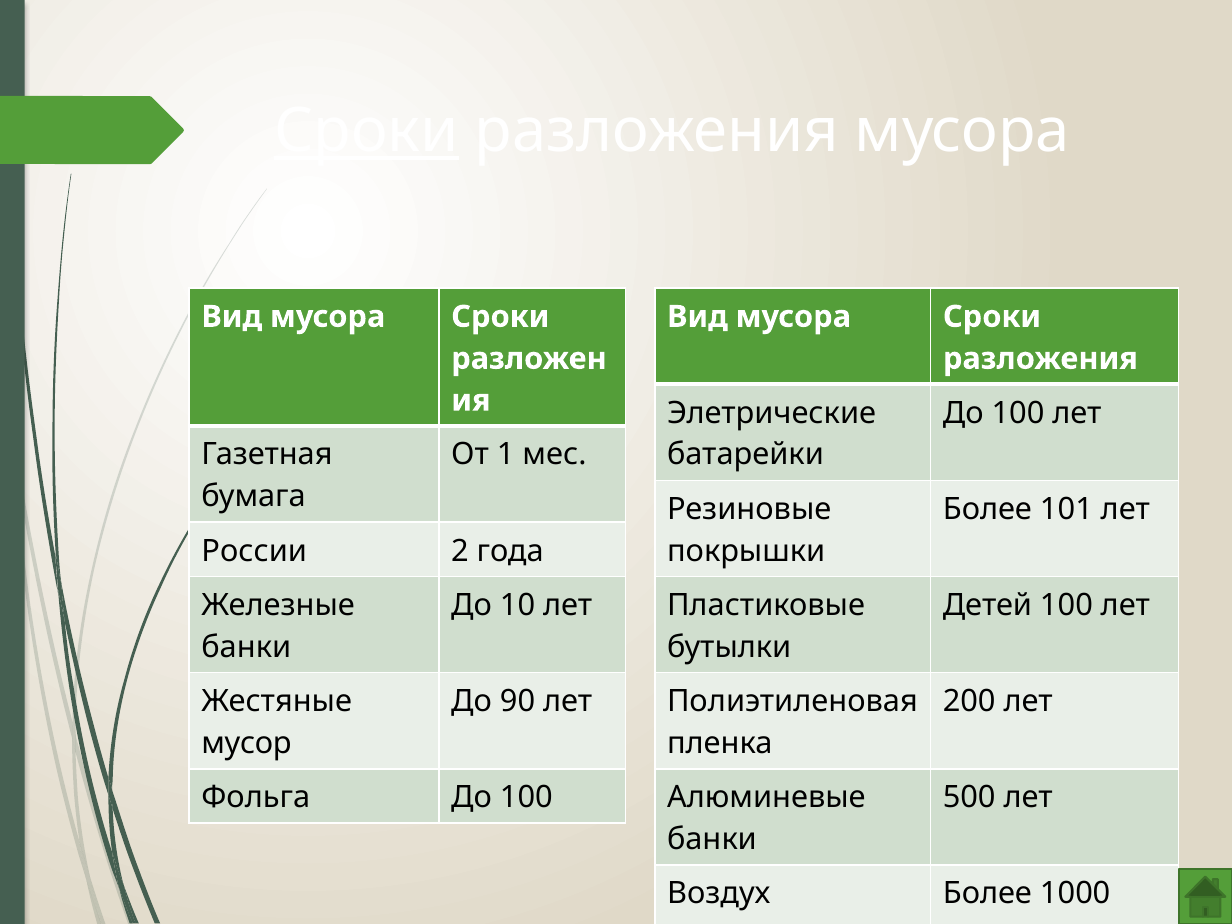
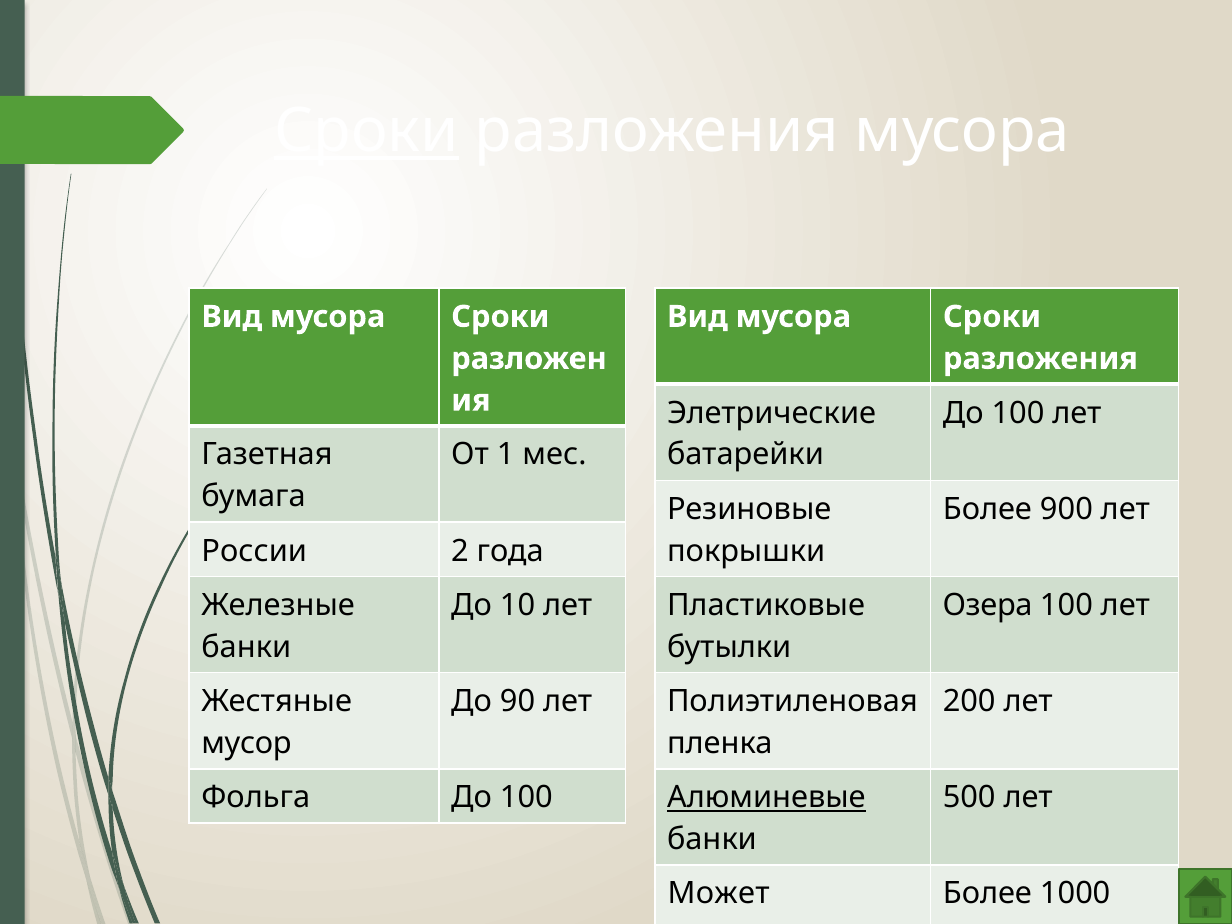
101: 101 -> 900 (1066, 509)
Детей: Детей -> Озера (988, 605)
Алюминевые underline: none -> present (766, 798)
Воздух: Воздух -> Может (719, 894)
